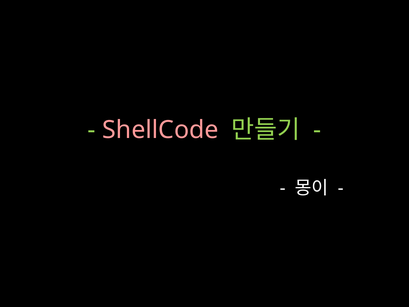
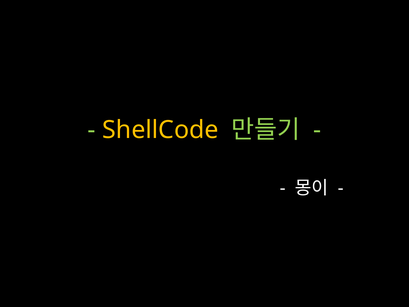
ShellCode colour: pink -> yellow (160, 130)
